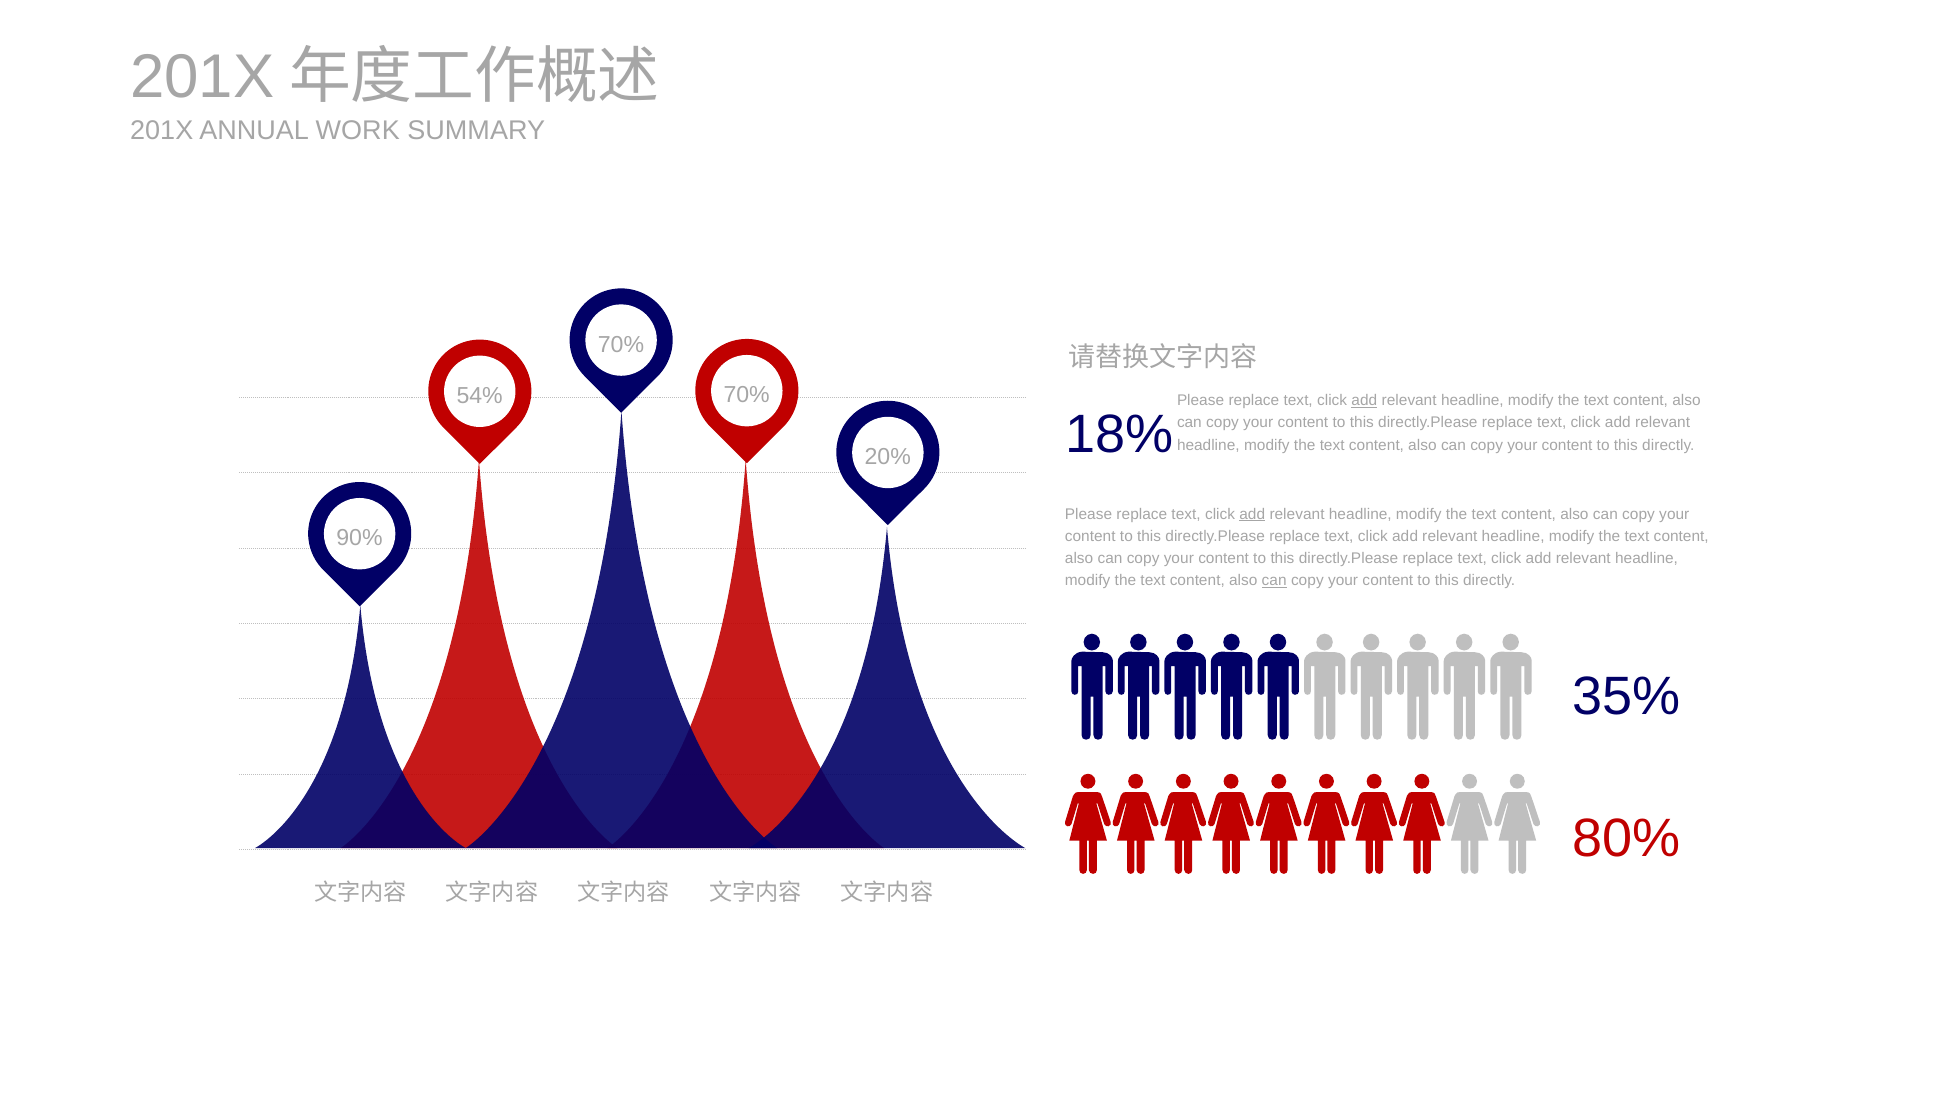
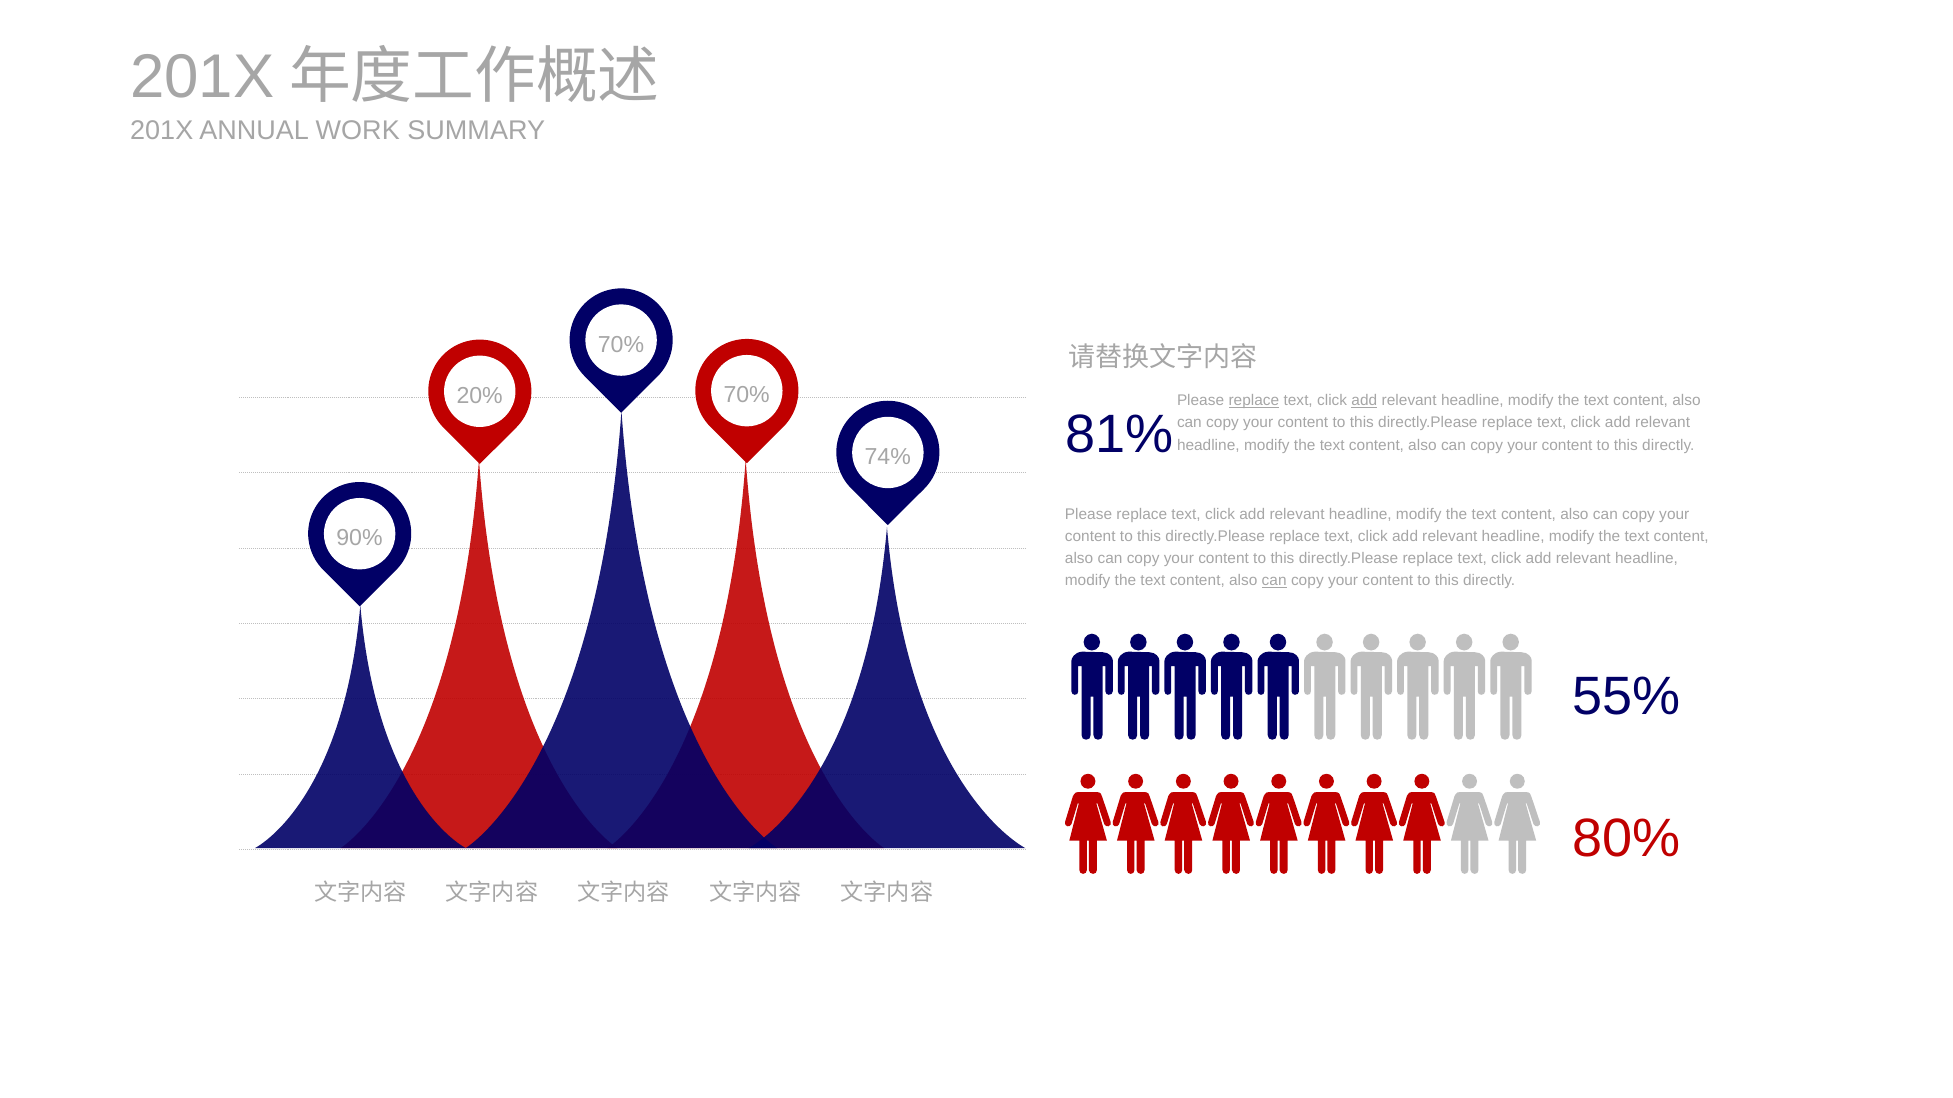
54%: 54% -> 20% (480, 396)
replace underline: none -> present (1254, 401)
18%: 18% -> 81% (1119, 435)
20%: 20% -> 74% (888, 457)
add underline: present -> none (1252, 515)
35%: 35% -> 55% (1626, 697)
